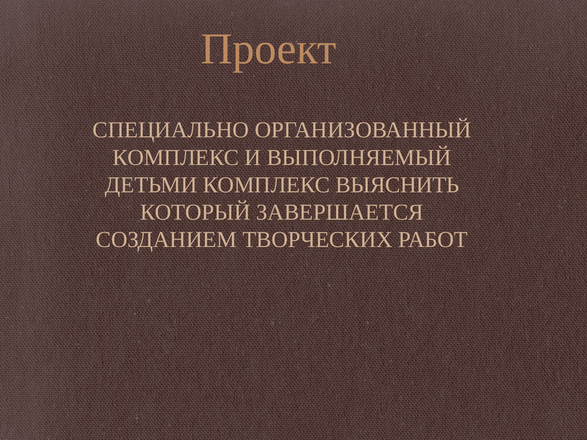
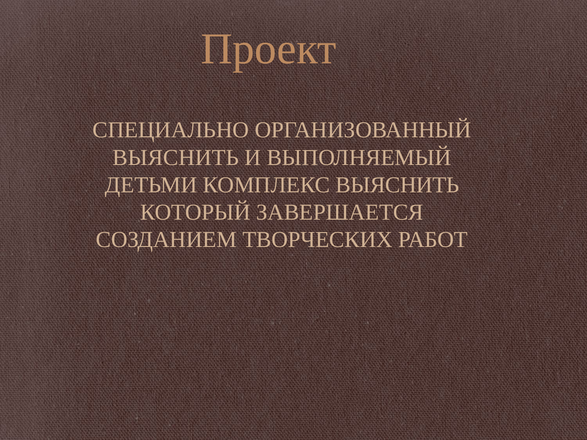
КОМПЛЕКС: КОМПЛЕКС -> ВЫЯСНИТЬ (176, 158)
